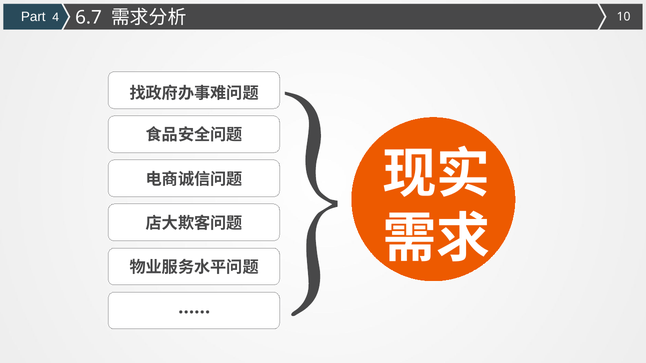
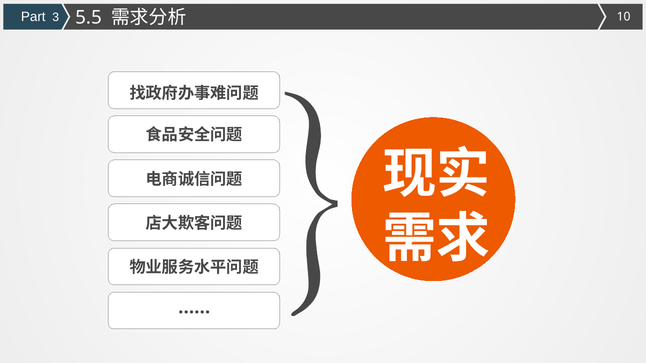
4: 4 -> 3 (56, 17)
6.7: 6.7 -> 5.5 (89, 17)
